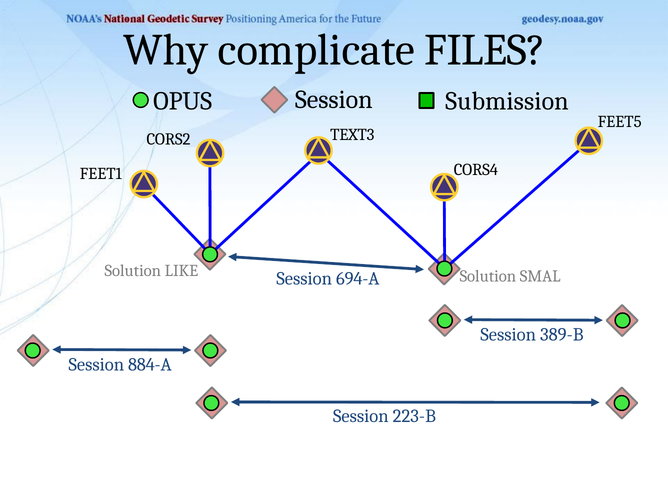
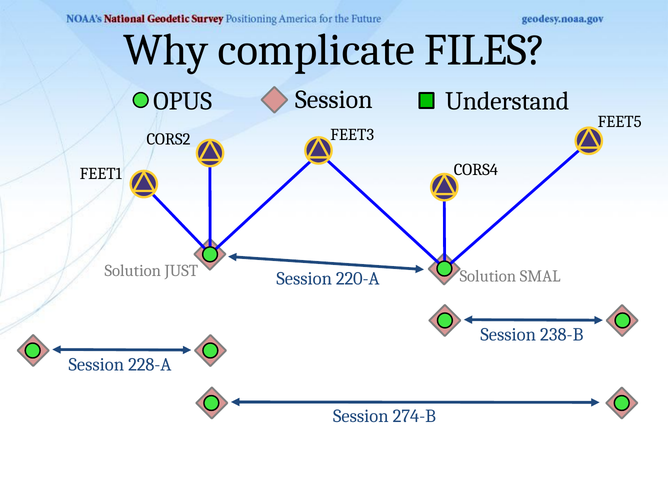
Submission: Submission -> Understand (507, 101)
TEXT3: TEXT3 -> FEET3 (352, 135)
LIKE: LIKE -> JUST (181, 271)
694-A: 694-A -> 220-A (358, 279)
389-B: 389-B -> 238-B (562, 335)
884-A: 884-A -> 228-A (150, 365)
223-B: 223-B -> 274-B (414, 416)
